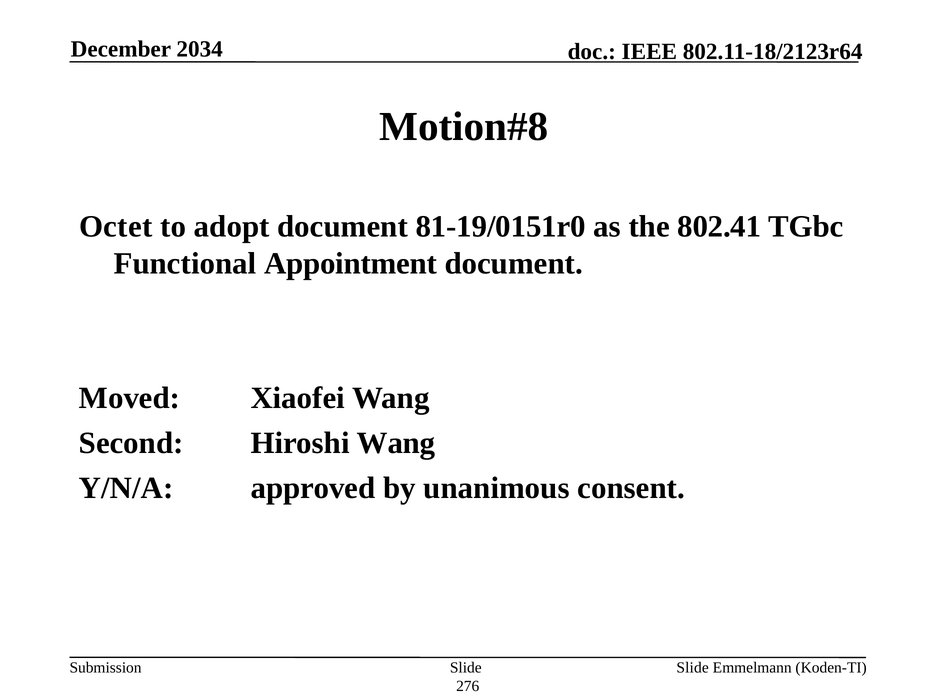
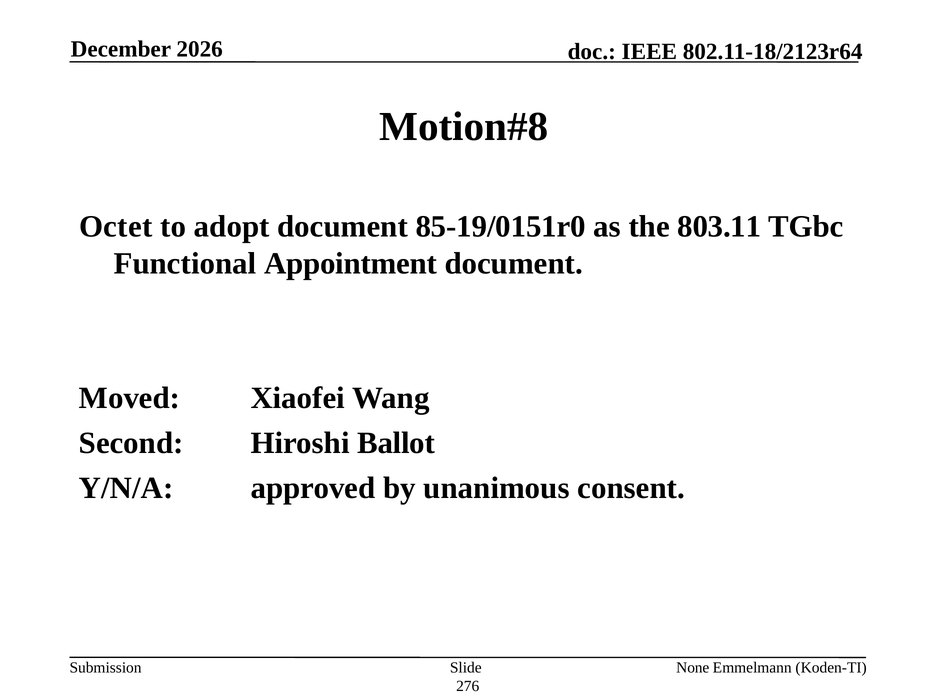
2034: 2034 -> 2026 (200, 49)
81-19/0151r0: 81-19/0151r0 -> 85-19/0151r0 (501, 226)
802.41: 802.41 -> 803.11 (719, 226)
Hiroshi Wang: Wang -> Ballot (396, 443)
Slide: Slide -> None (693, 668)
